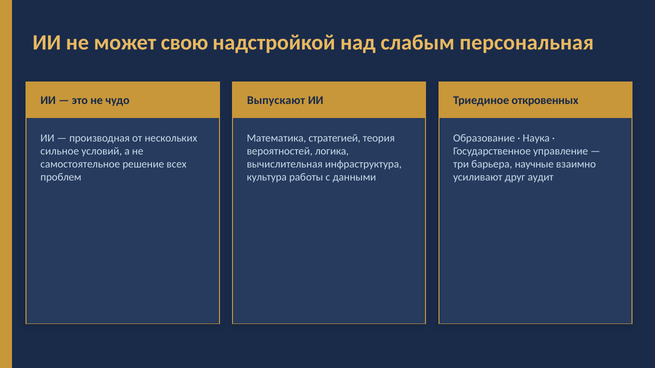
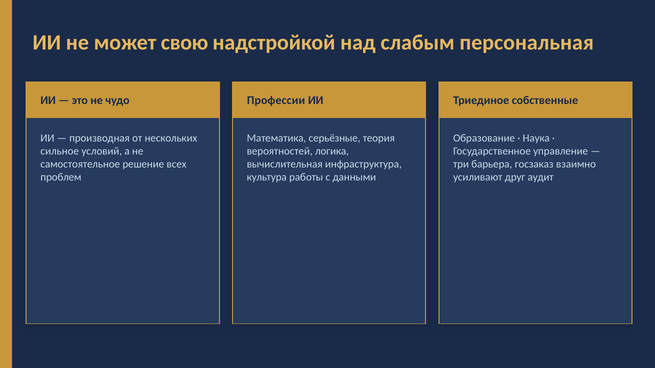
Выпускают: Выпускают -> Профессии (276, 101)
откровенных: откровенных -> собственные (545, 101)
стратегией: стратегией -> серьёзные (335, 138)
научные: научные -> госзаказ (534, 164)
